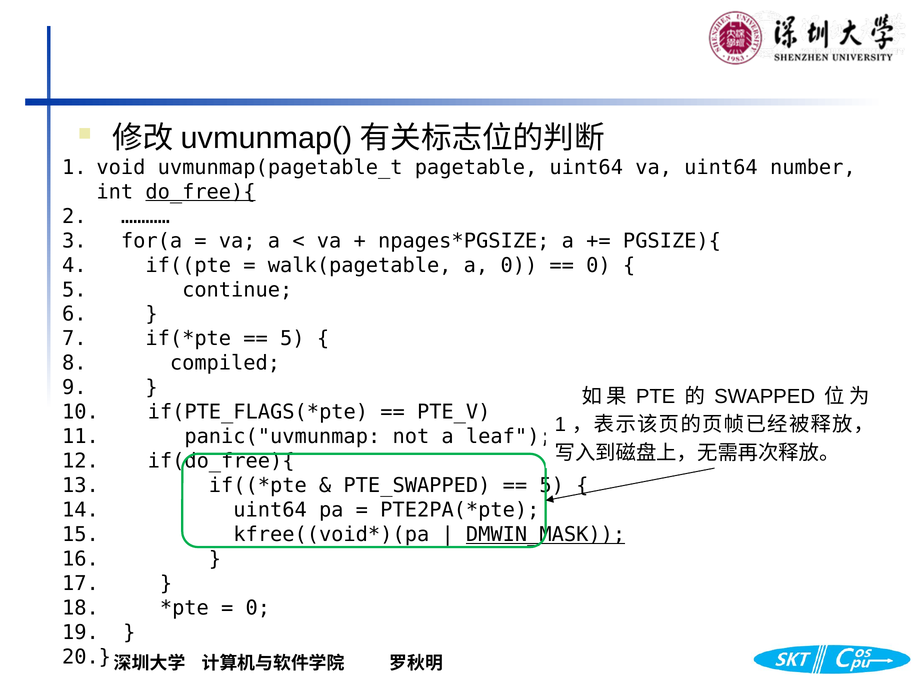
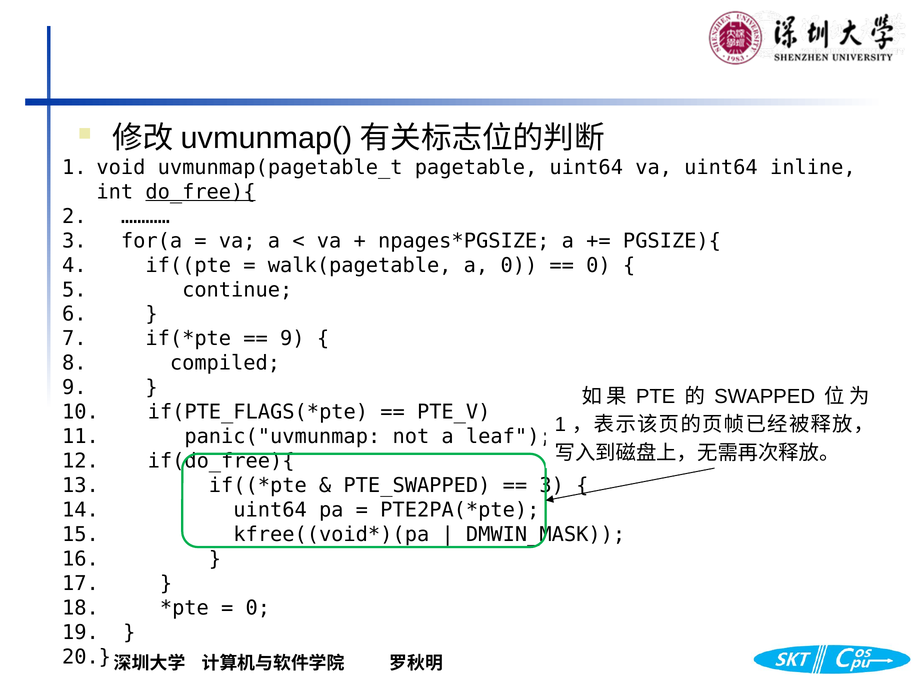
number: number -> inline (813, 167)
5: 5 -> 9 (292, 338)
5: 5 -> 3 (552, 485)
DMWIN_MASK underline: present -> none (546, 534)
